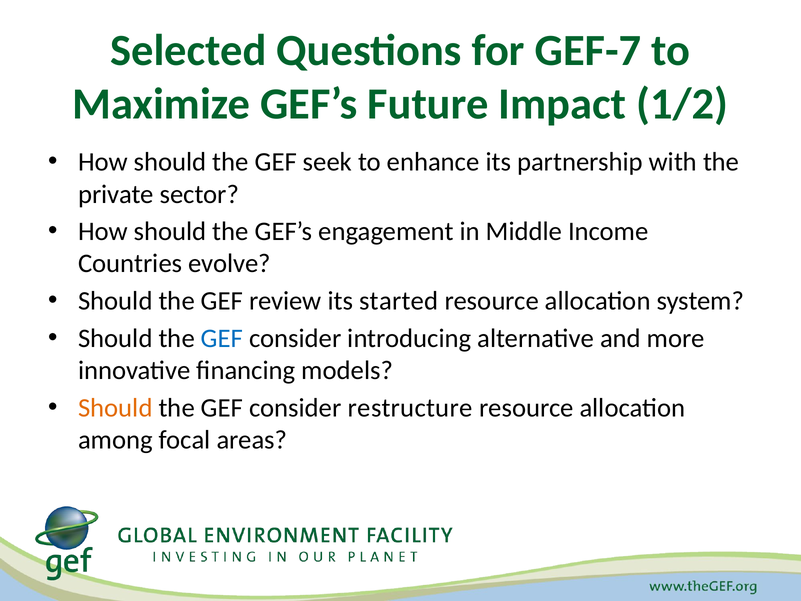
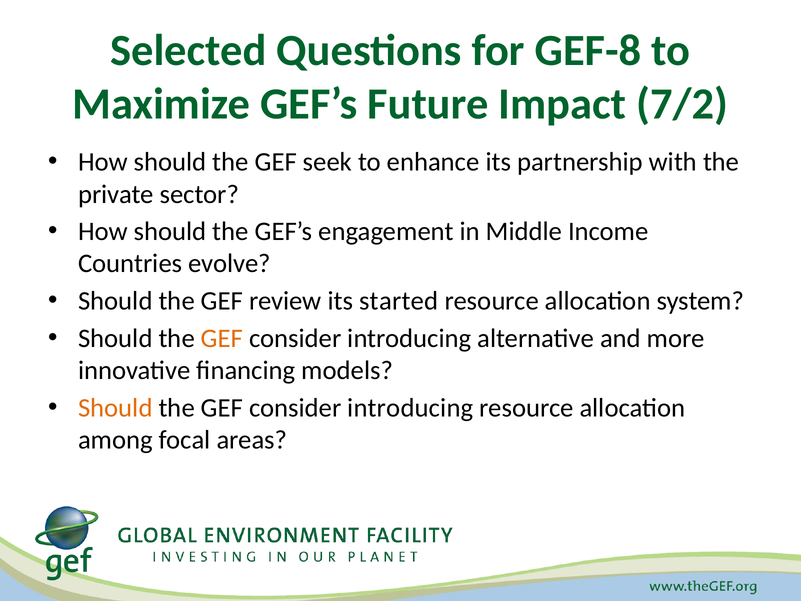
GEF-7: GEF-7 -> GEF-8 (588, 51)
1/2: 1/2 -> 7/2 (682, 104)
GEF colour: blue -> orange (222, 338)
restructure: restructure -> introducing (410, 408)
